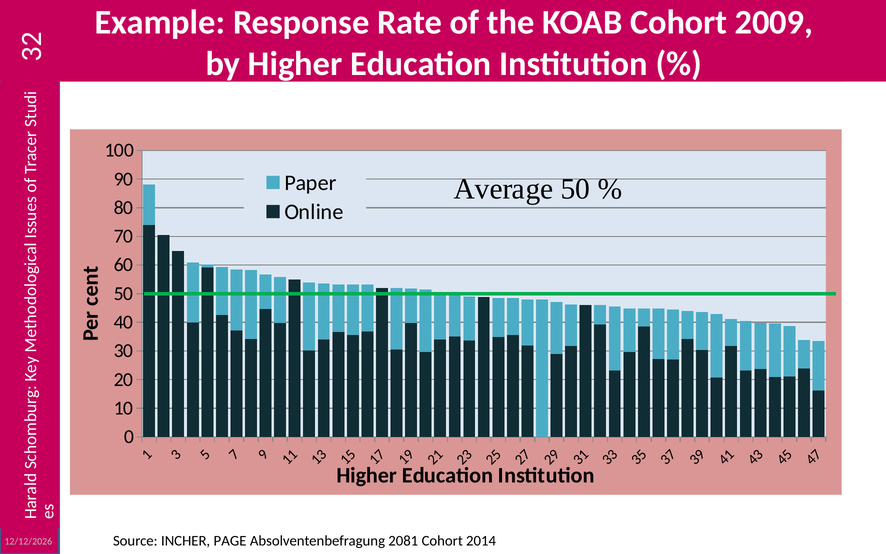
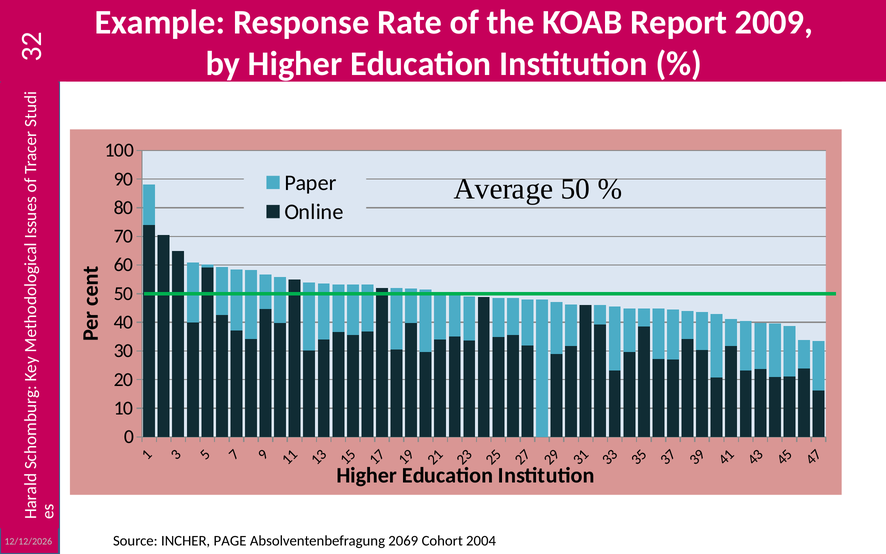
KOAB Cohort: Cohort -> Report (679, 22)
2081: 2081 -> 2069 (403, 541)
2014: 2014 -> 2004 (481, 541)
